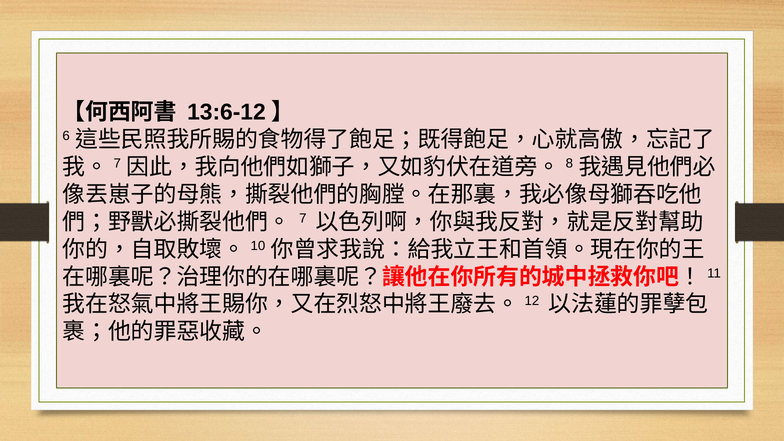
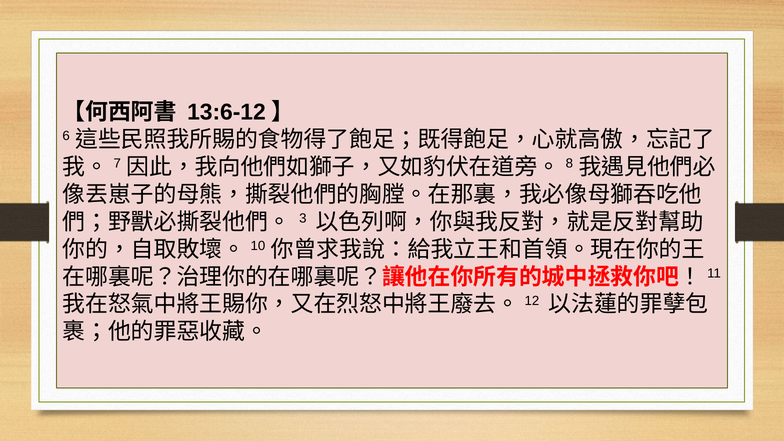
7: 7 -> 3 (303, 218)
